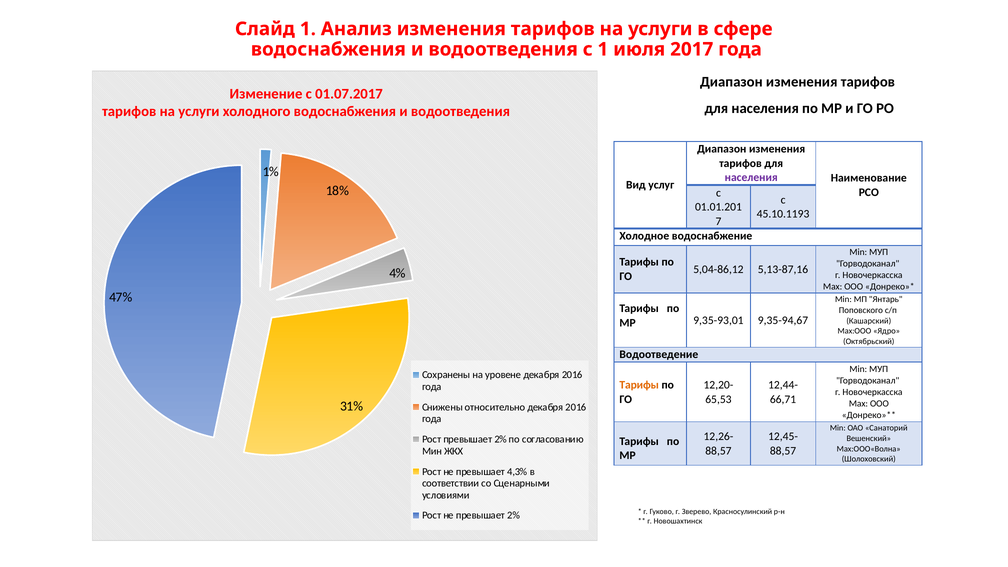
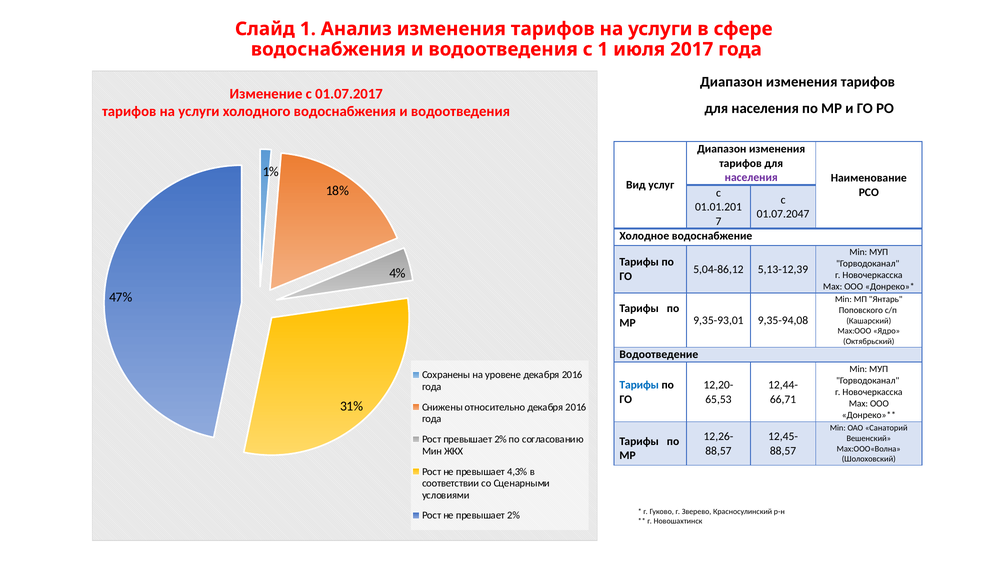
45.10.1193: 45.10.1193 -> 01.07.2047 (783, 214)
5,13-87,16: 5,13-87,16 -> 5,13-12,39 (783, 269)
9,35-94,67: 9,35-94,67 -> 9,35-94,08 (783, 320)
Тарифы colour: orange -> blue (639, 385)
